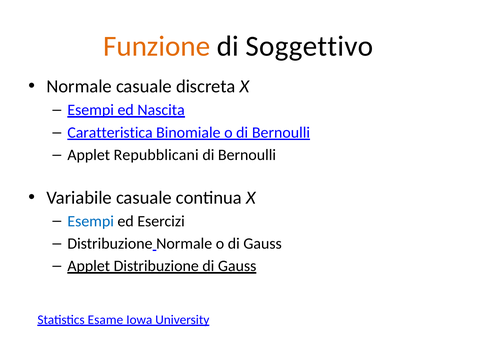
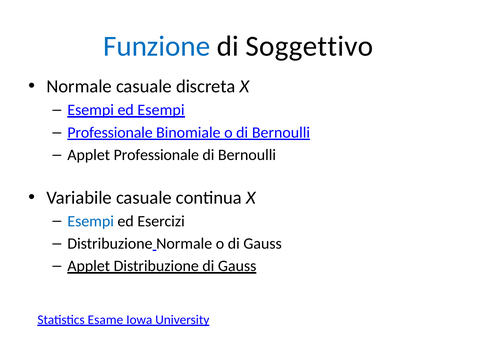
Funzione colour: orange -> blue (157, 46)
ed Nascita: Nascita -> Esempi (161, 110)
Caratteristica: Caratteristica -> Professionale (110, 133)
Applet Repubblicani: Repubblicani -> Professionale (156, 155)
